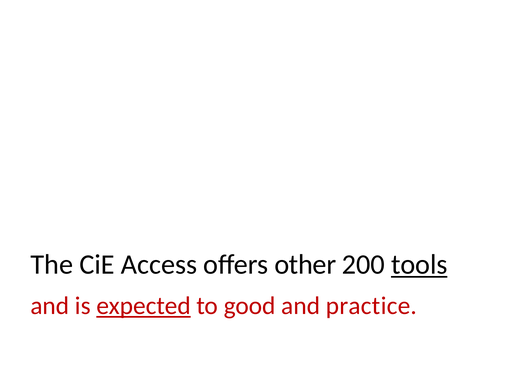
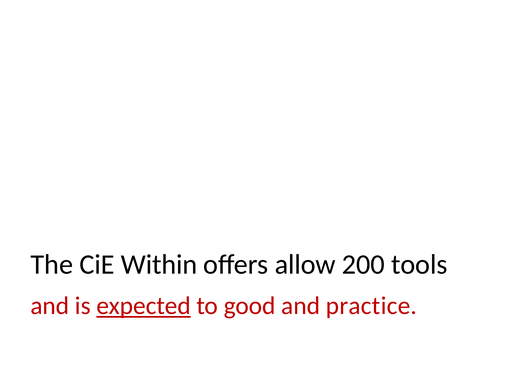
Access: Access -> Within (159, 265)
other: other -> allow (305, 265)
tools underline: present -> none (419, 265)
